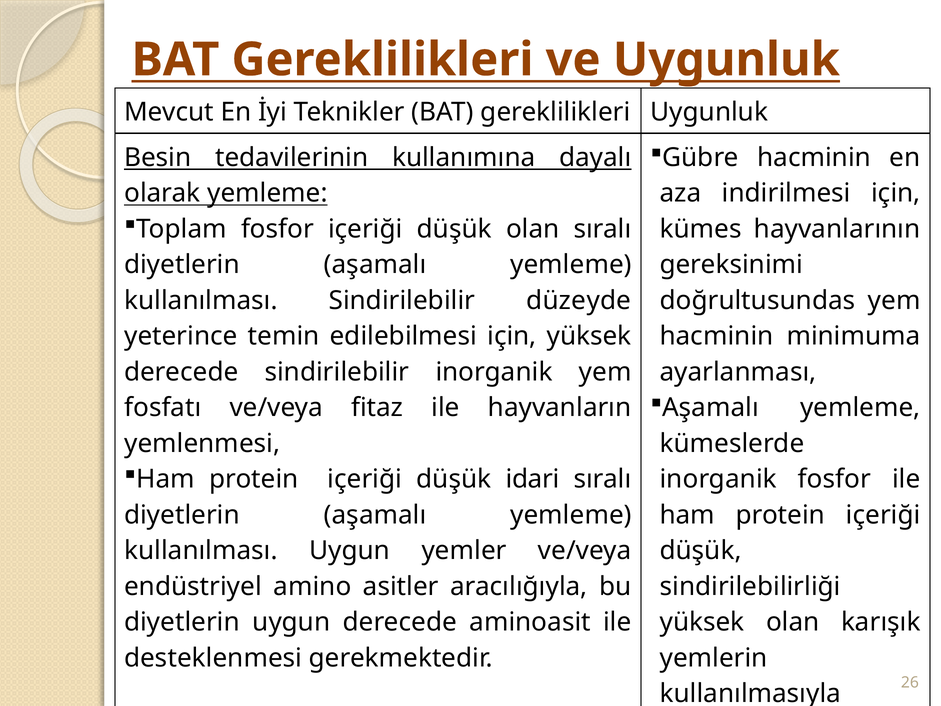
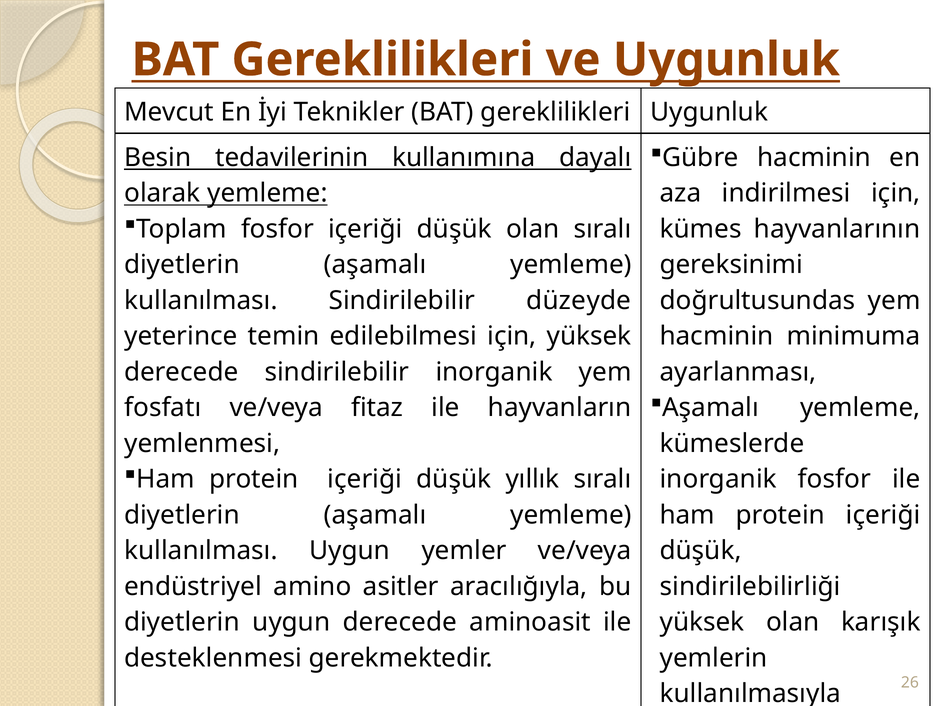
idari: idari -> yıllık (533, 479)
